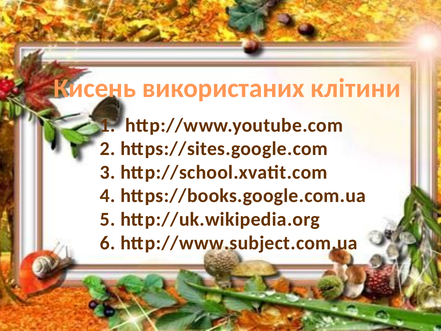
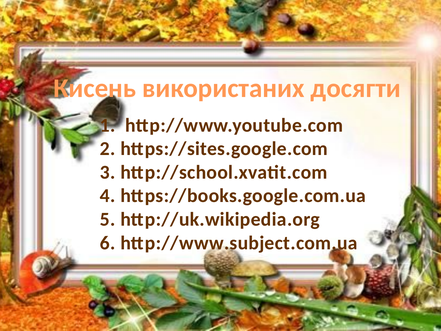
клітини: клітини -> досягти (356, 88)
